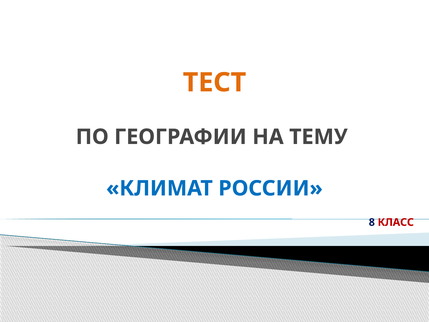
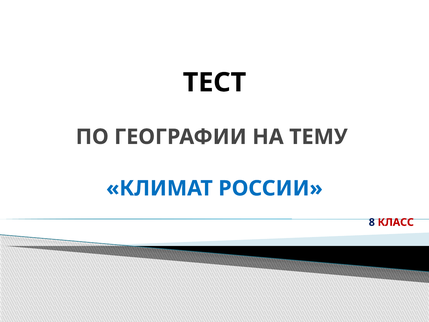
ТЕСТ colour: orange -> black (214, 82)
